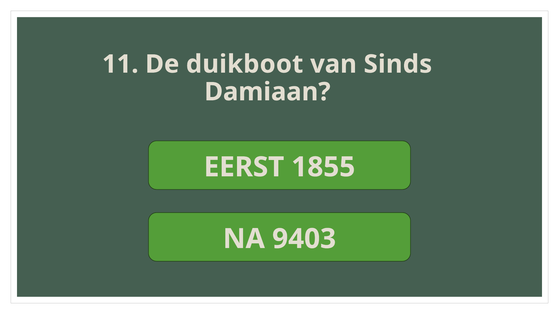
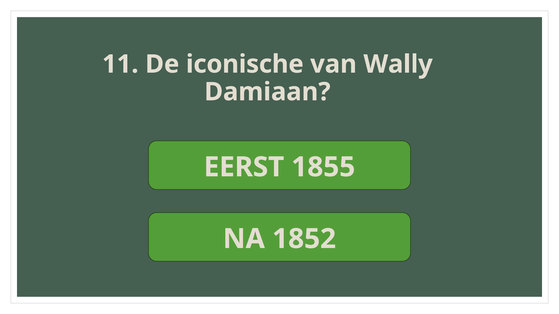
duikboot: duikboot -> iconische (245, 64)
Sinds: Sinds -> Wally (398, 64)
9403: 9403 -> 1852 (304, 239)
